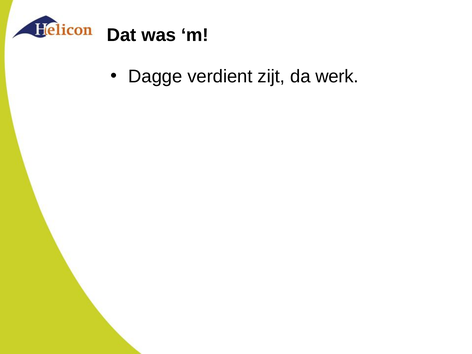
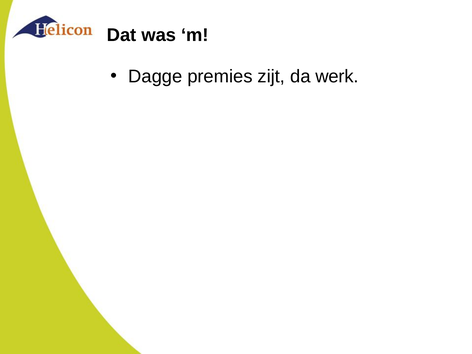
verdient: verdient -> premies (220, 76)
